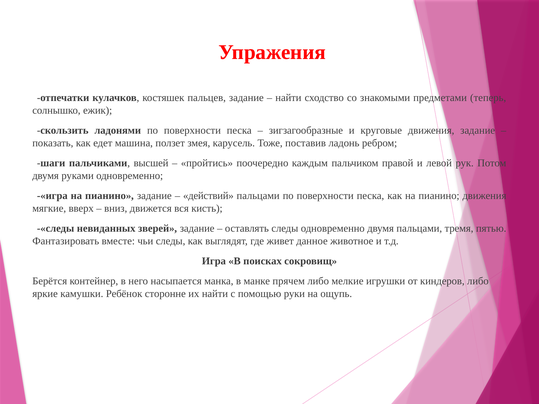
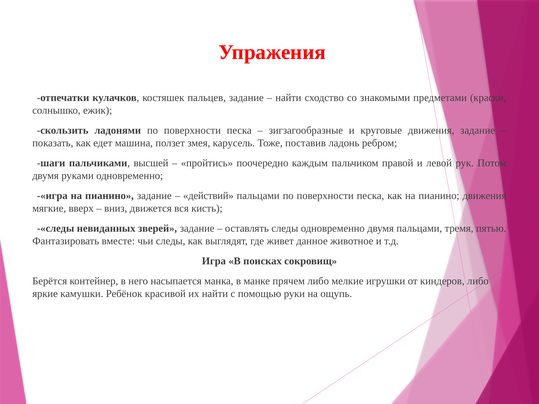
теперь: теперь -> краски (488, 98)
сторонне: сторонне -> красивой (165, 294)
